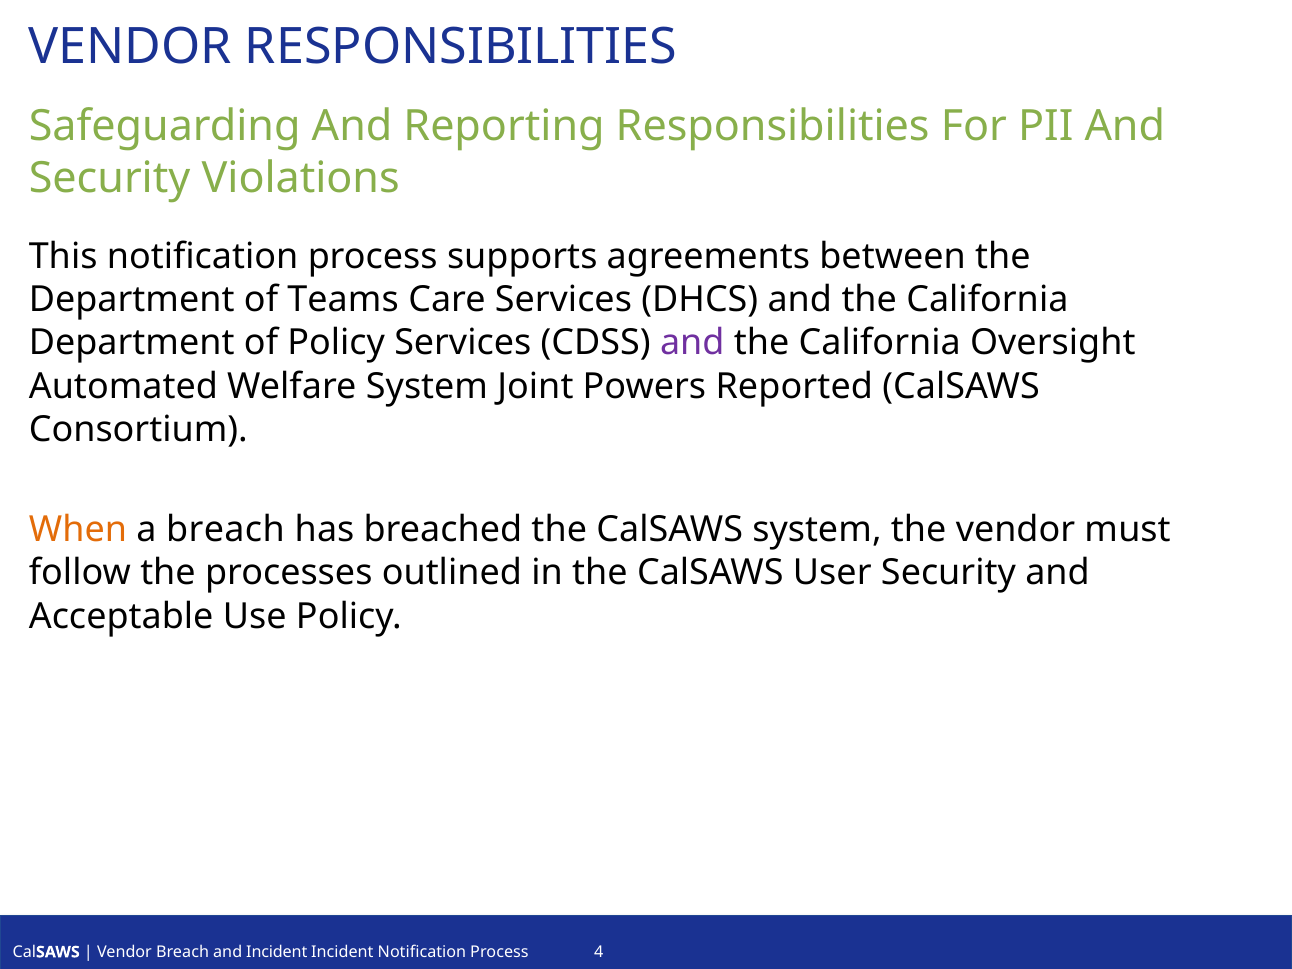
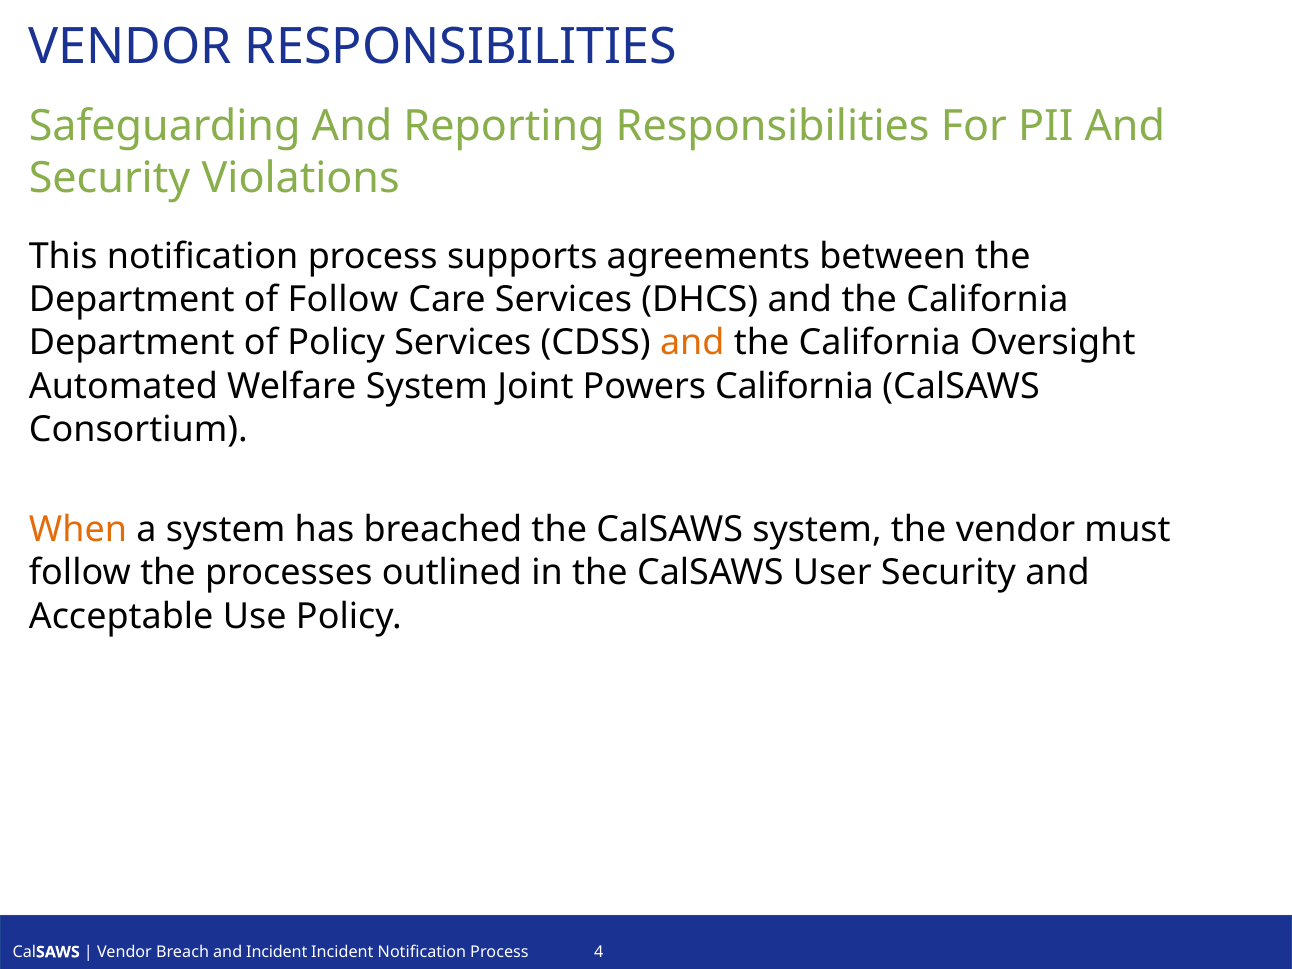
of Teams: Teams -> Follow (343, 300)
and colour: purple -> orange (692, 343)
Powers Reported: Reported -> California (795, 386)
a breach: breach -> system (226, 530)
